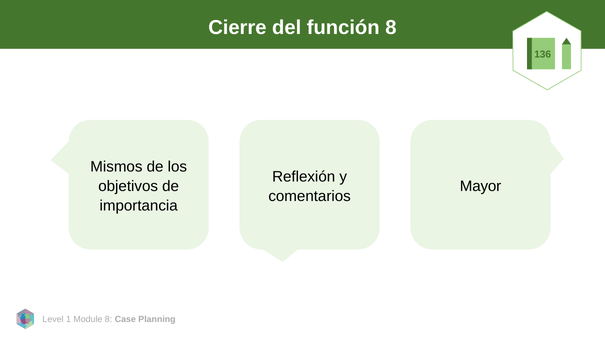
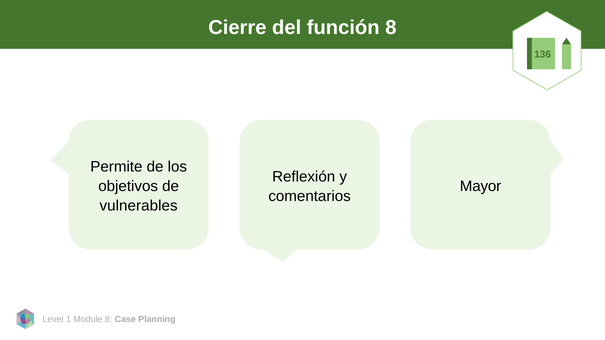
Mismos: Mismos -> Permite (116, 167)
importancia: importancia -> vulnerables (139, 206)
